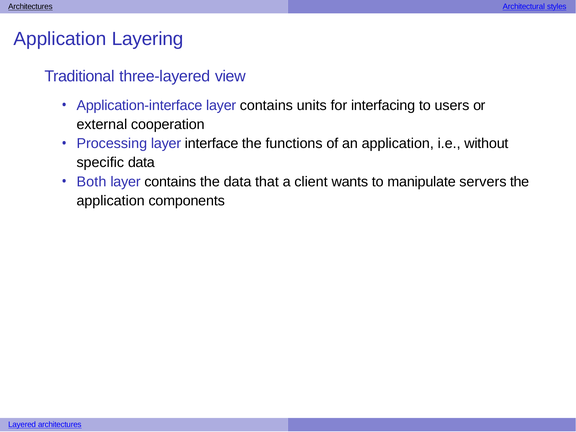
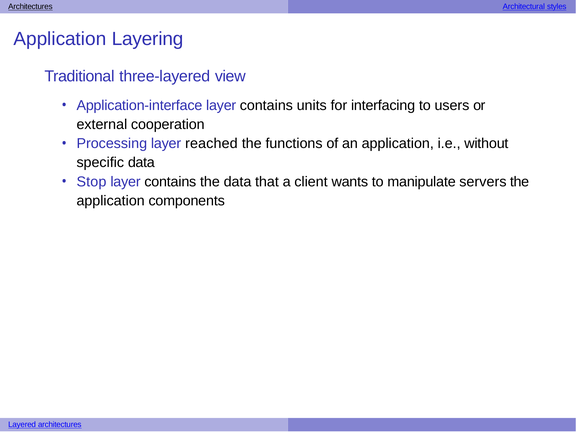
interface: interface -> reached (211, 144)
Both: Both -> Stop (91, 182)
